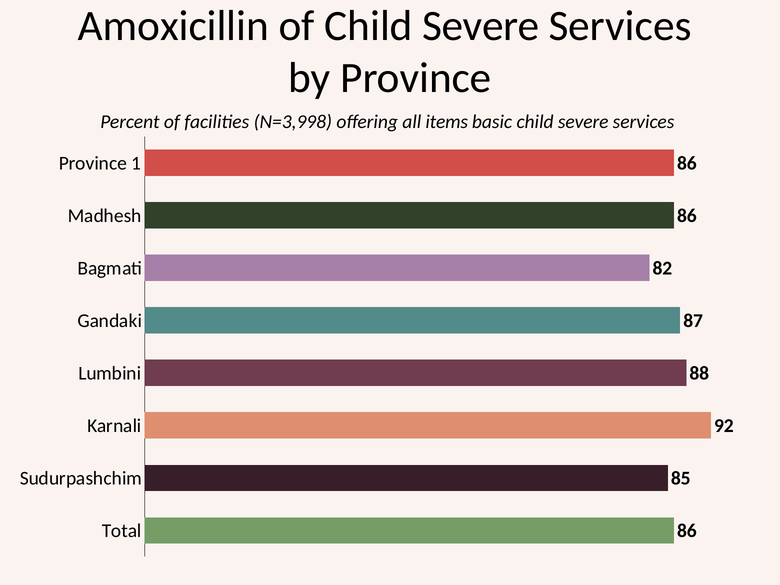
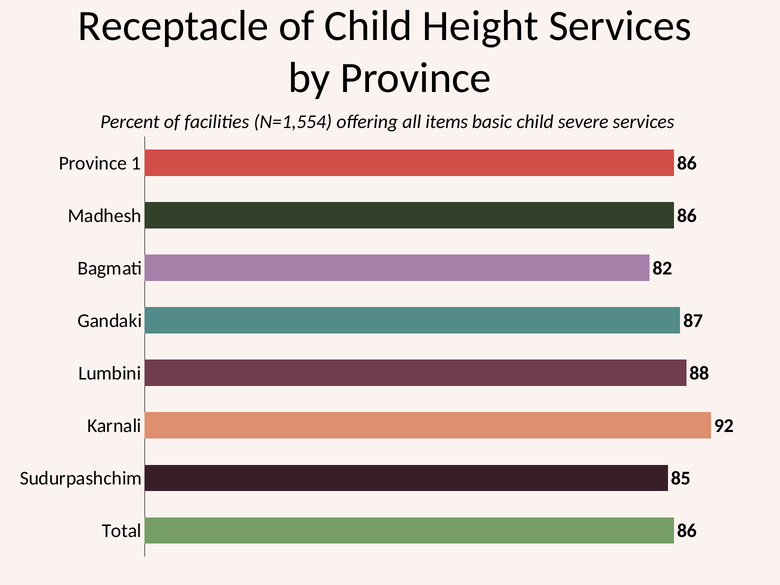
Amoxicillin: Amoxicillin -> Receptacle (173, 26)
of Child Severe: Severe -> Height (481, 26)
N=3,998: N=3,998 -> N=1,554 (293, 122)
